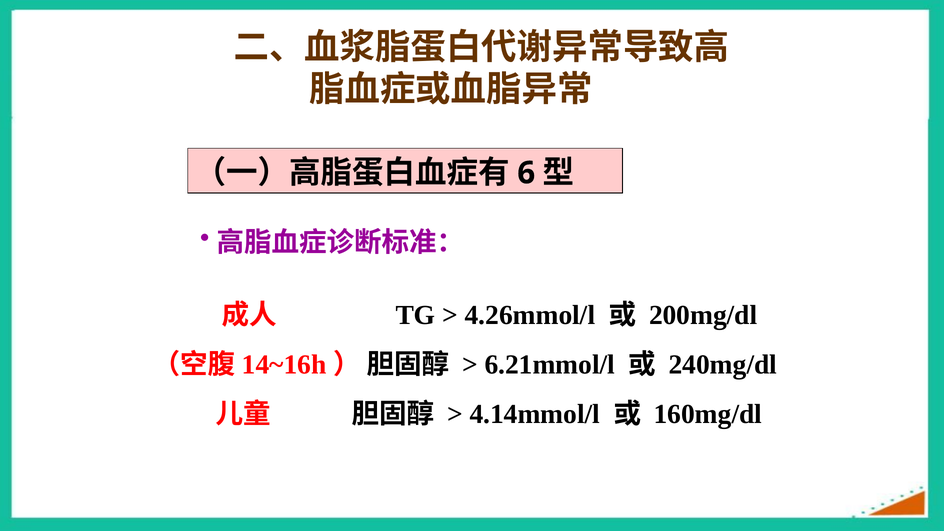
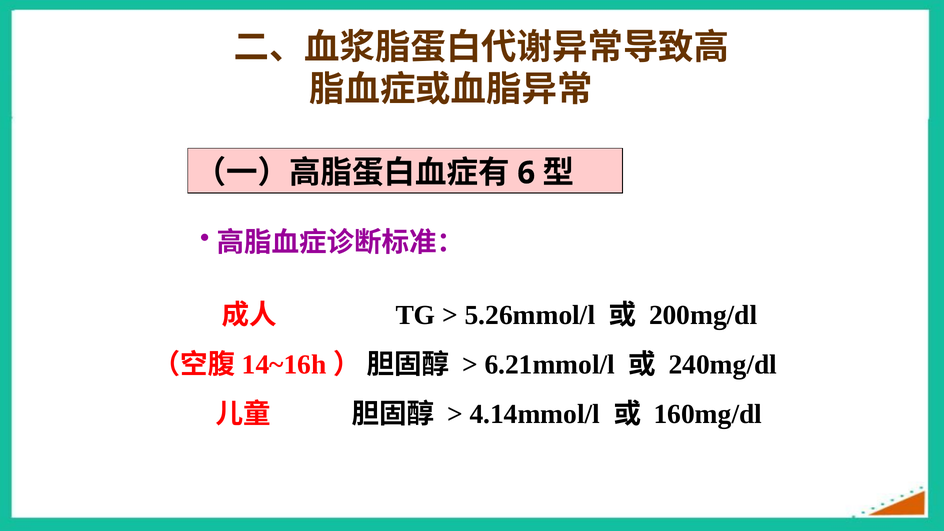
4.26mmol/l: 4.26mmol/l -> 5.26mmol/l (530, 315)
